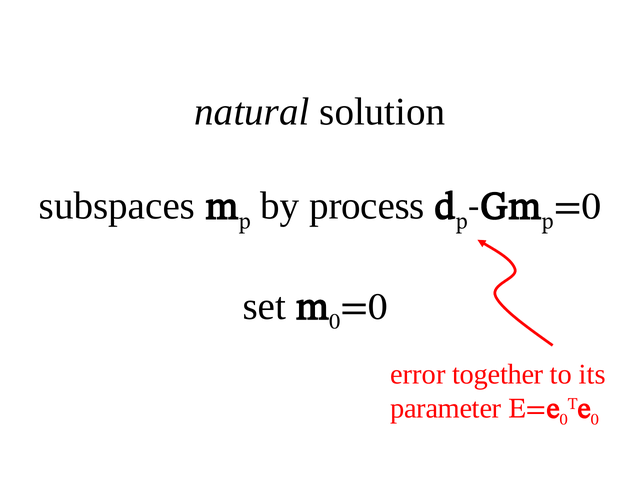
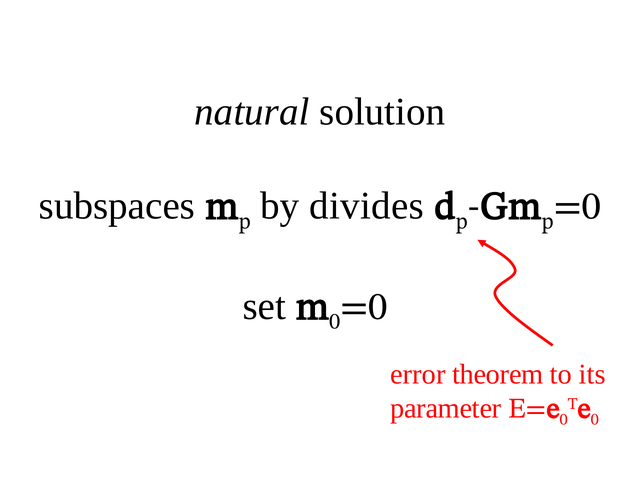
process: process -> divides (367, 206)
together: together -> theorem (498, 374)
